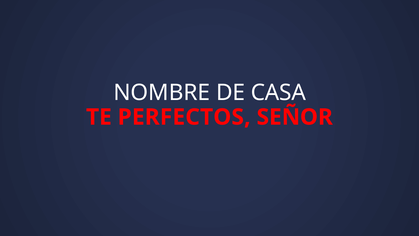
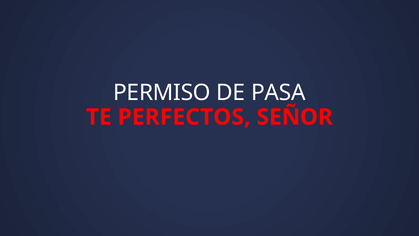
NOMBRE: NOMBRE -> PERMISO (162, 92)
CASA: CASA -> PASA (278, 92)
